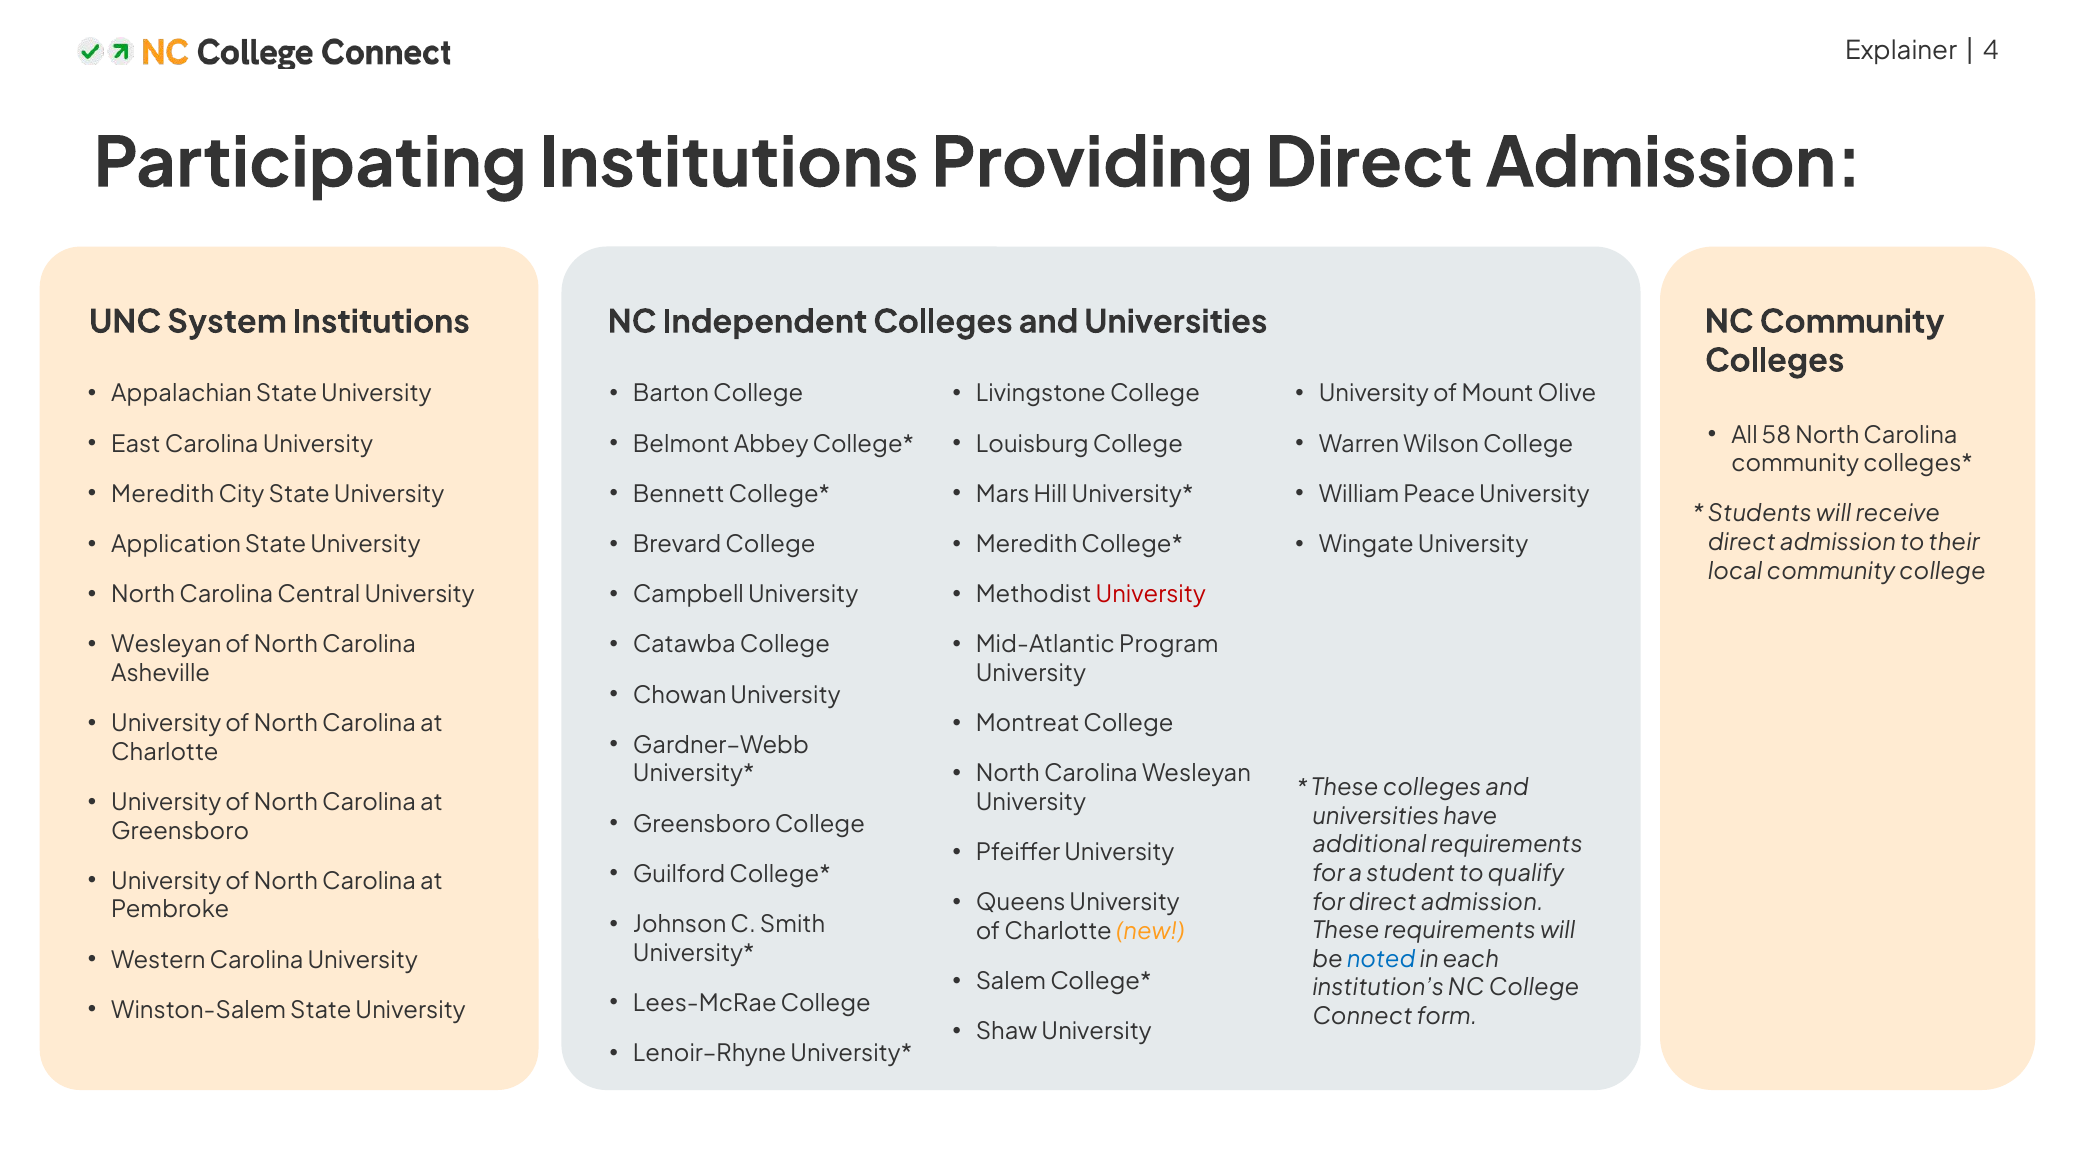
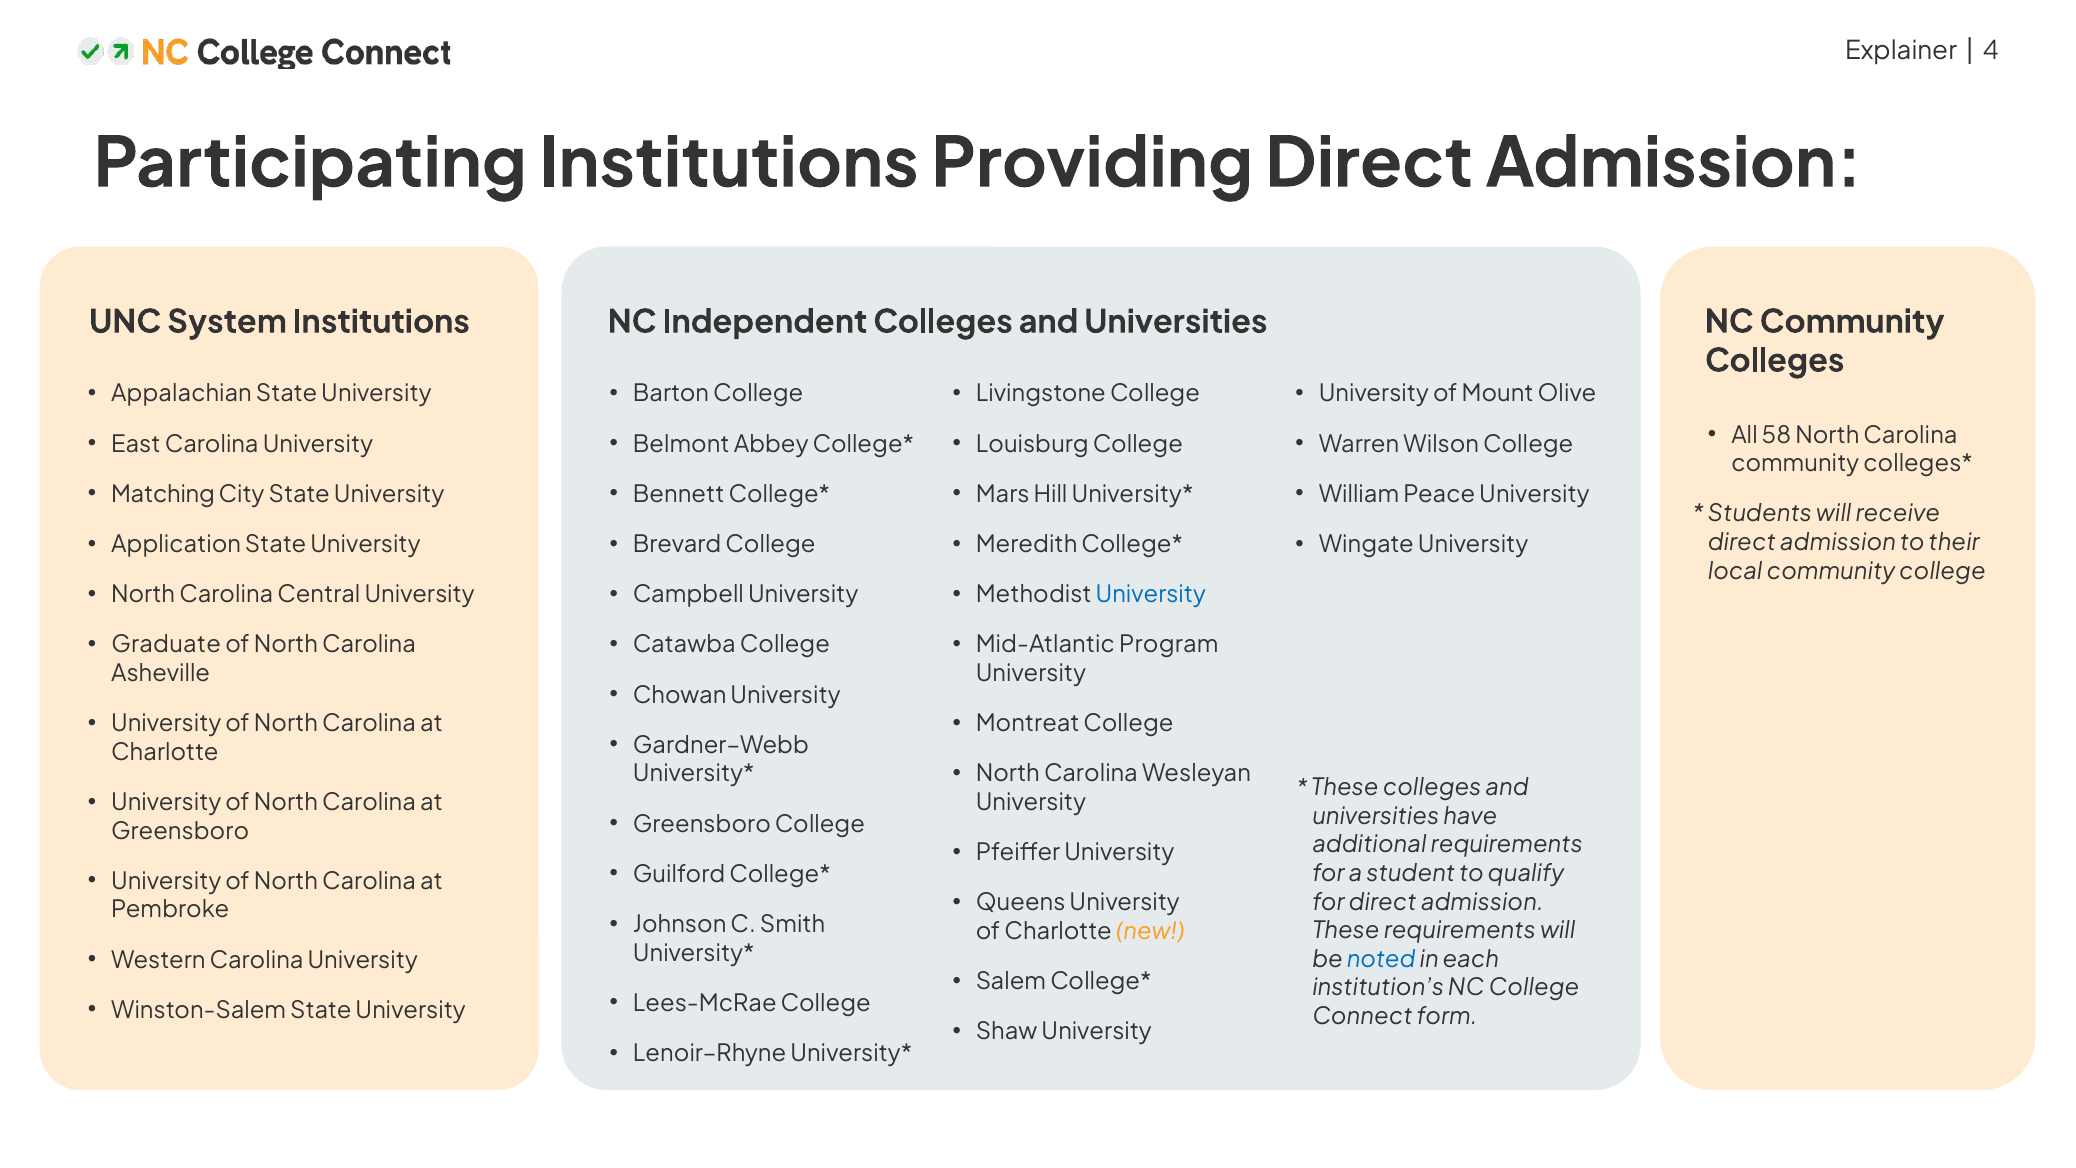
Meredith: Meredith -> Matching (163, 494)
University colour: red -> blue (1151, 595)
Wesleyan: Wesleyan -> Graduate (166, 645)
